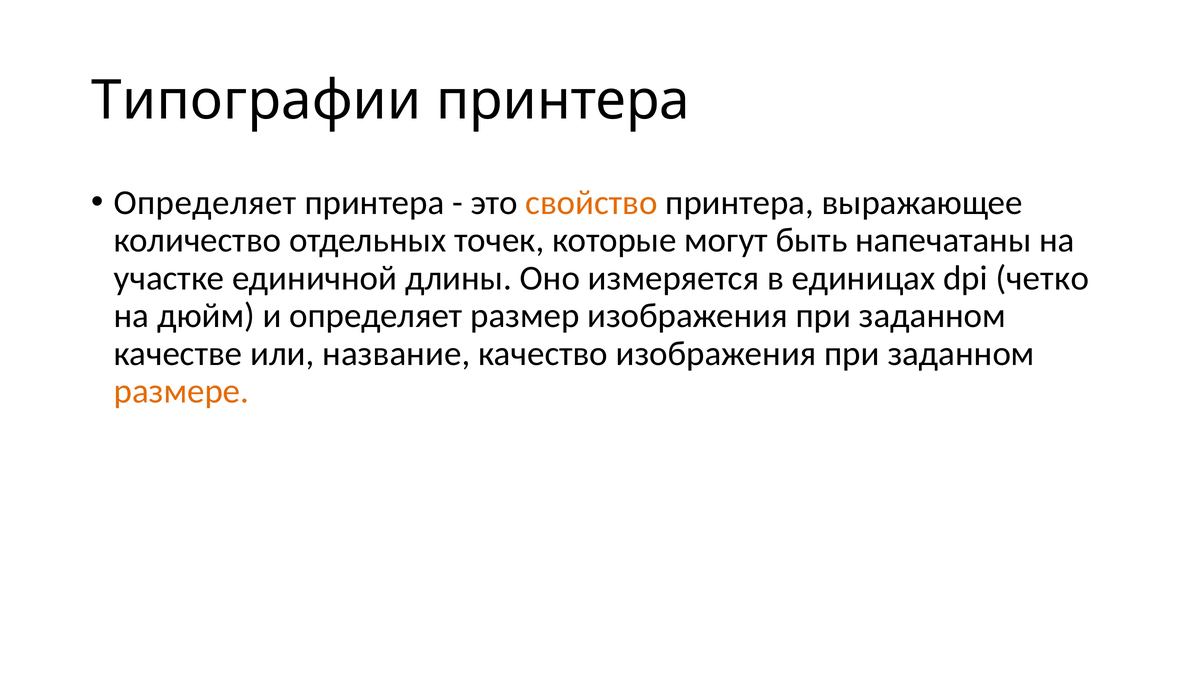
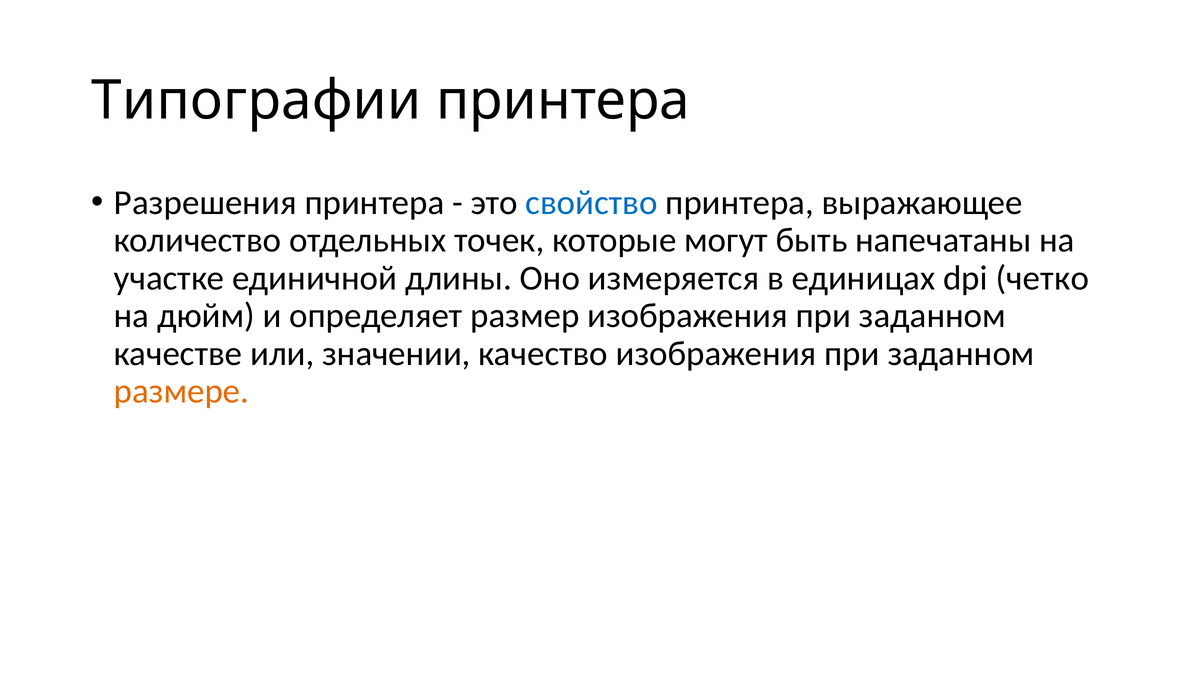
Определяет: Определяет -> Разрешения (205, 203)
свойство colour: orange -> blue (591, 203)
название: название -> значении (396, 354)
